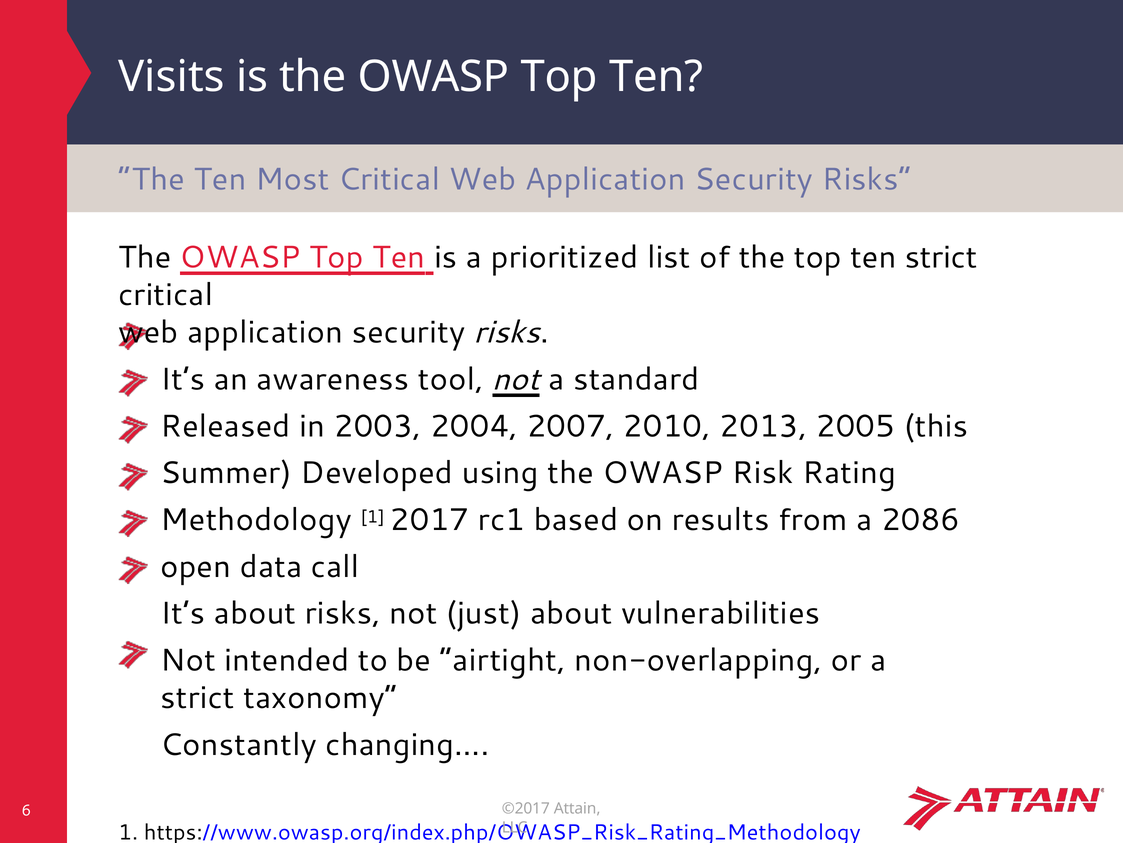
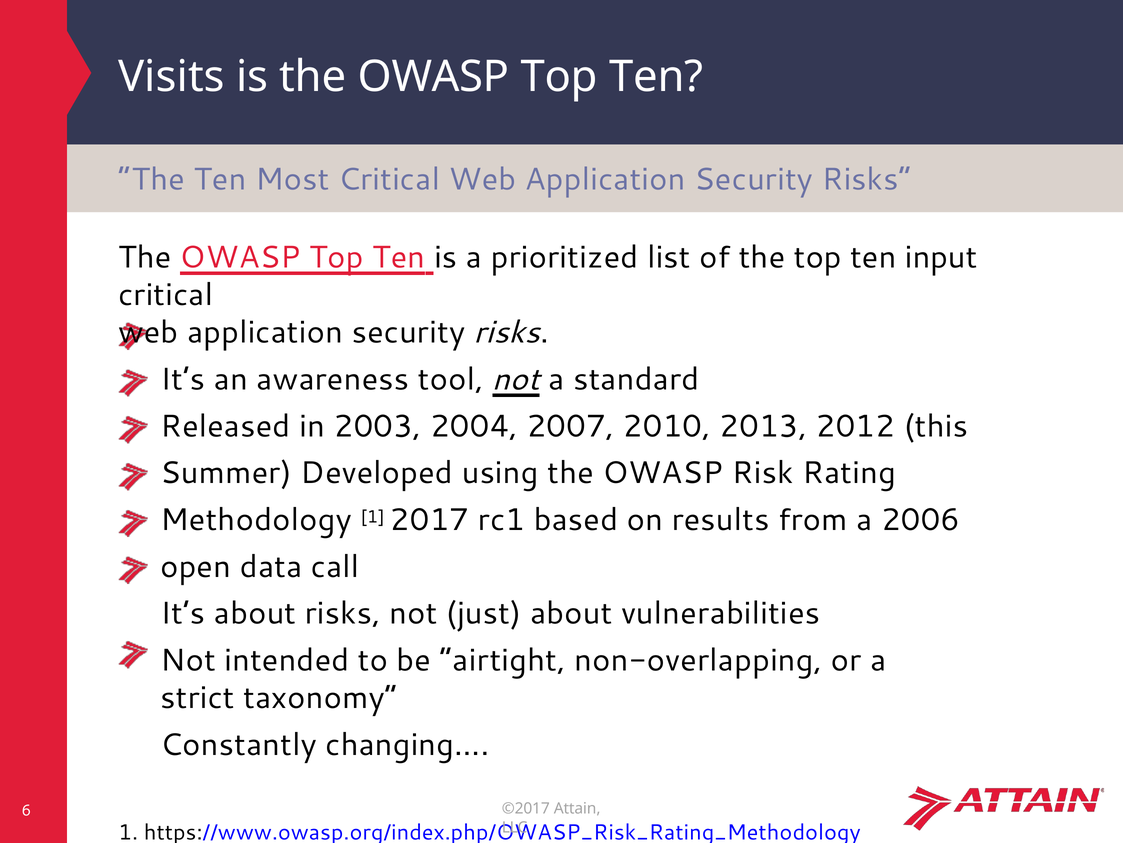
ten strict: strict -> input (941, 257)
2005: 2005 -> 2012 (855, 426)
2086: 2086 -> 2006 (921, 519)
